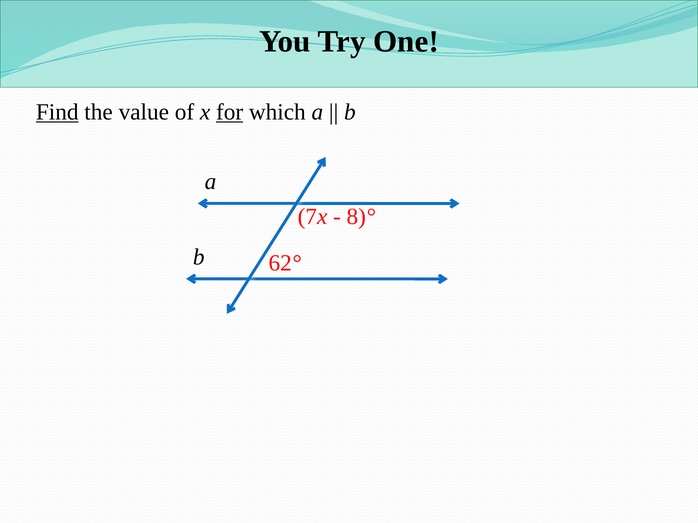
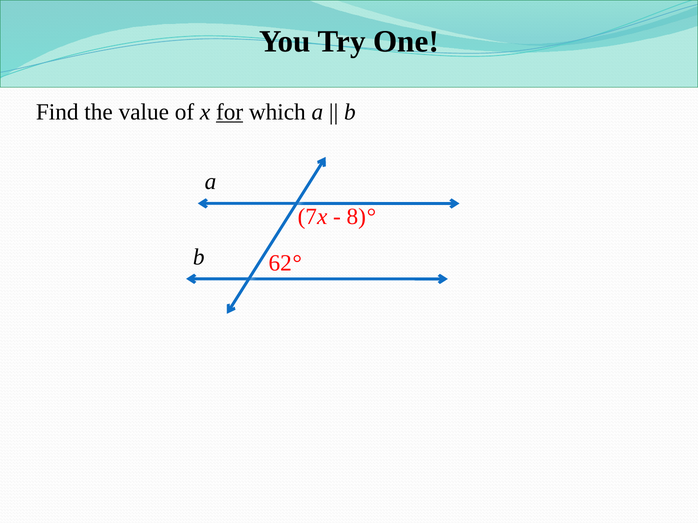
Find underline: present -> none (57, 112)
